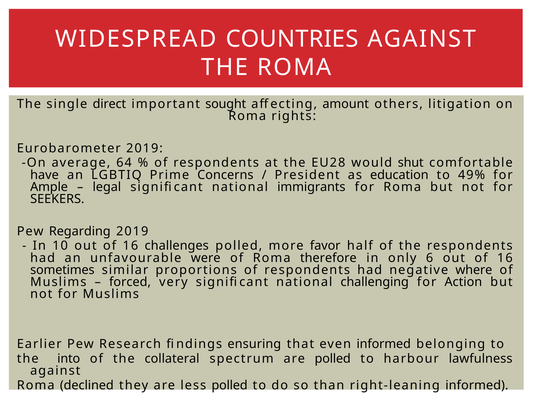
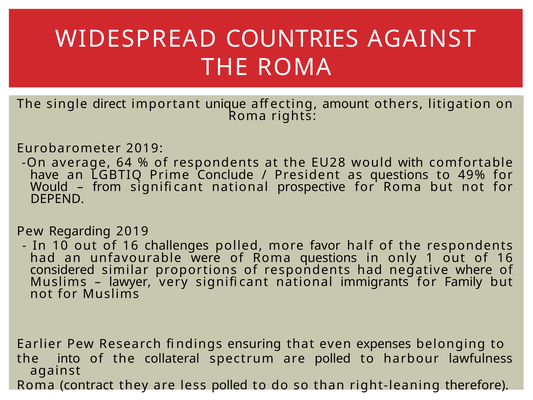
sought: sought -> unique (226, 104)
shut: shut -> with (411, 163)
Concerns: Concerns -> Conclude (225, 175)
as education: education -> questions (399, 175)
Ample: Ample -> Would (49, 187)
legal: legal -> from (107, 187)
immigrants: immigrants -> prospective (311, 187)
SEEKERS: SEEKERS -> DEPEND (57, 199)
Roma therefore: therefore -> questions (328, 258)
6: 6 -> 1 (430, 258)
sometimes: sometimes -> considered (62, 270)
forced: forced -> lawyer (130, 282)
challenging: challenging -> immigrants (375, 282)
Action: Action -> Family (463, 282)
even informed: informed -> expenses (384, 344)
declined: declined -> contract (87, 385)
right-leaning informed: informed -> therefore (477, 385)
